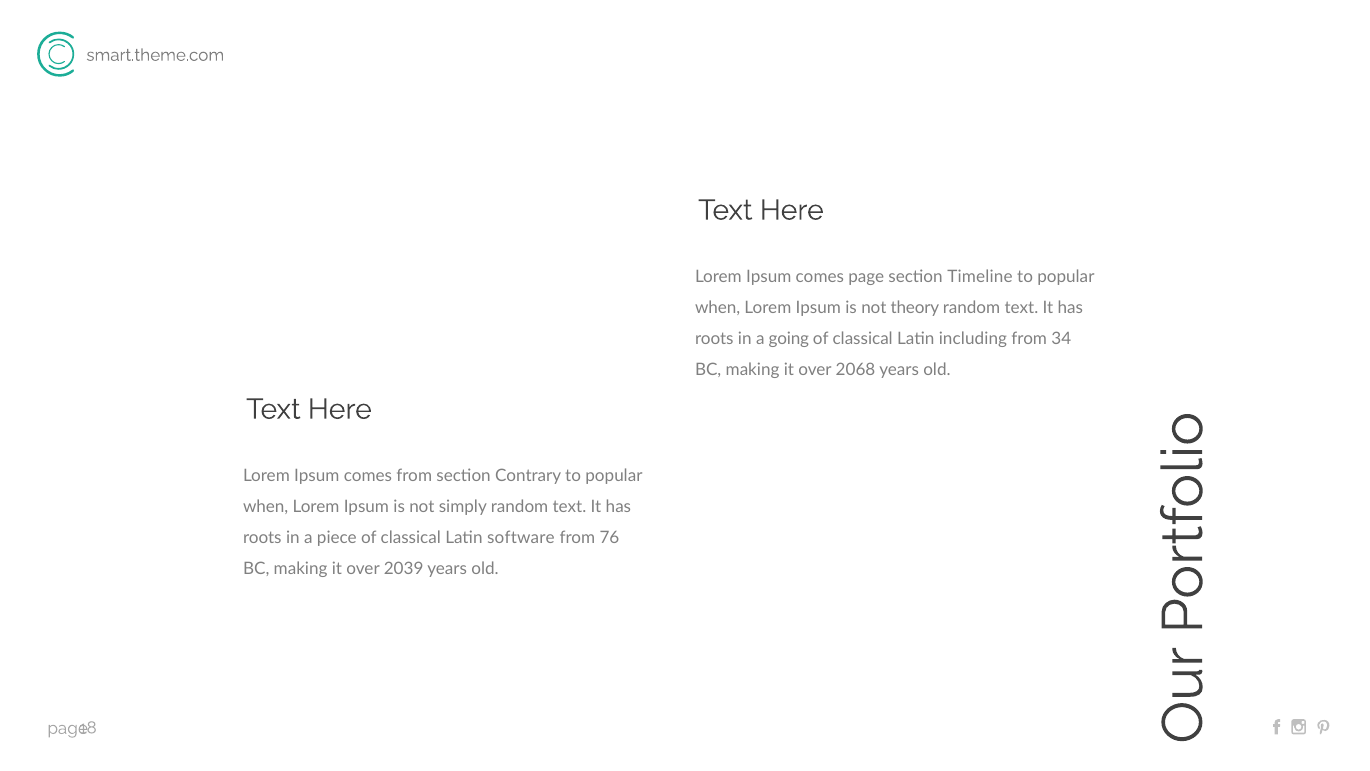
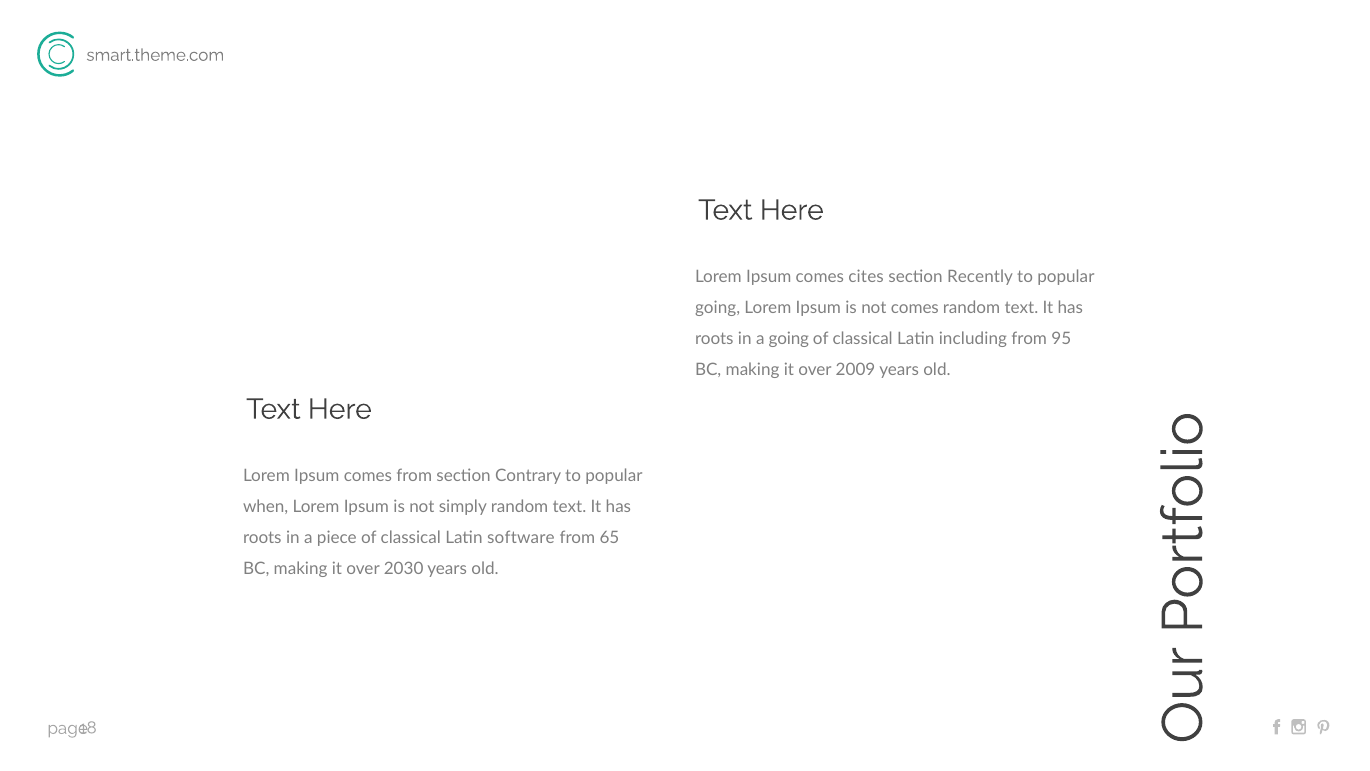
page: page -> cites (866, 277)
Timeline: Timeline -> Recently (980, 277)
when: when -> going (718, 308)
not theory: theory -> comes (915, 308)
34: 34 -> 95 (1061, 338)
2068: 2068 -> 2009 (856, 369)
76: 76 -> 65 (609, 537)
2039: 2039 -> 2030 (404, 568)
